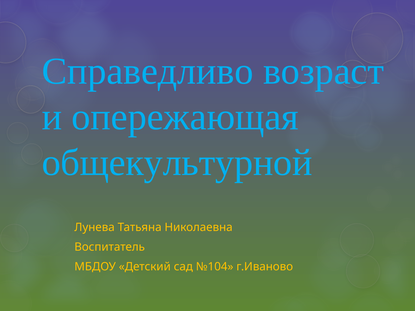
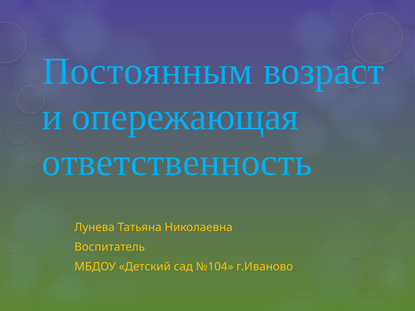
Справедливо: Справедливо -> Постоянным (147, 71)
общекультурной: общекультурной -> ответственность (177, 163)
